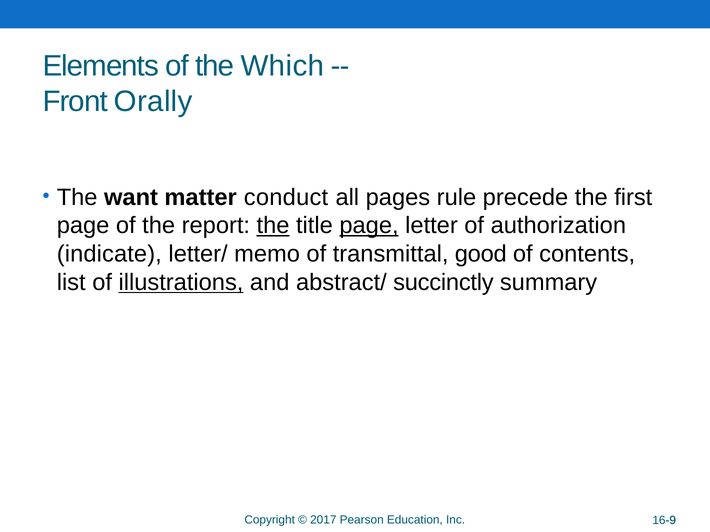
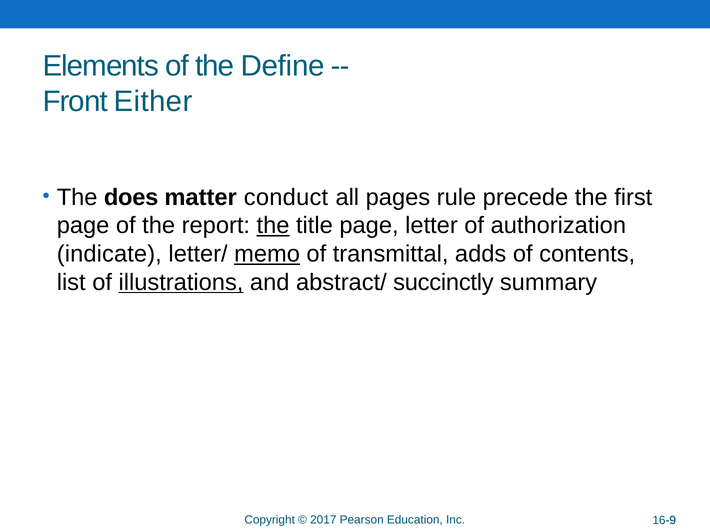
Which: Which -> Define (283, 66)
Orally: Orally -> Either (153, 101)
want: want -> does (131, 197)
page underline: present -> none (369, 226)
memo underline: none -> present (267, 254)
good: good -> adds (481, 254)
